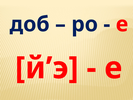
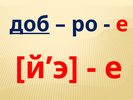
доб underline: none -> present (30, 24)
